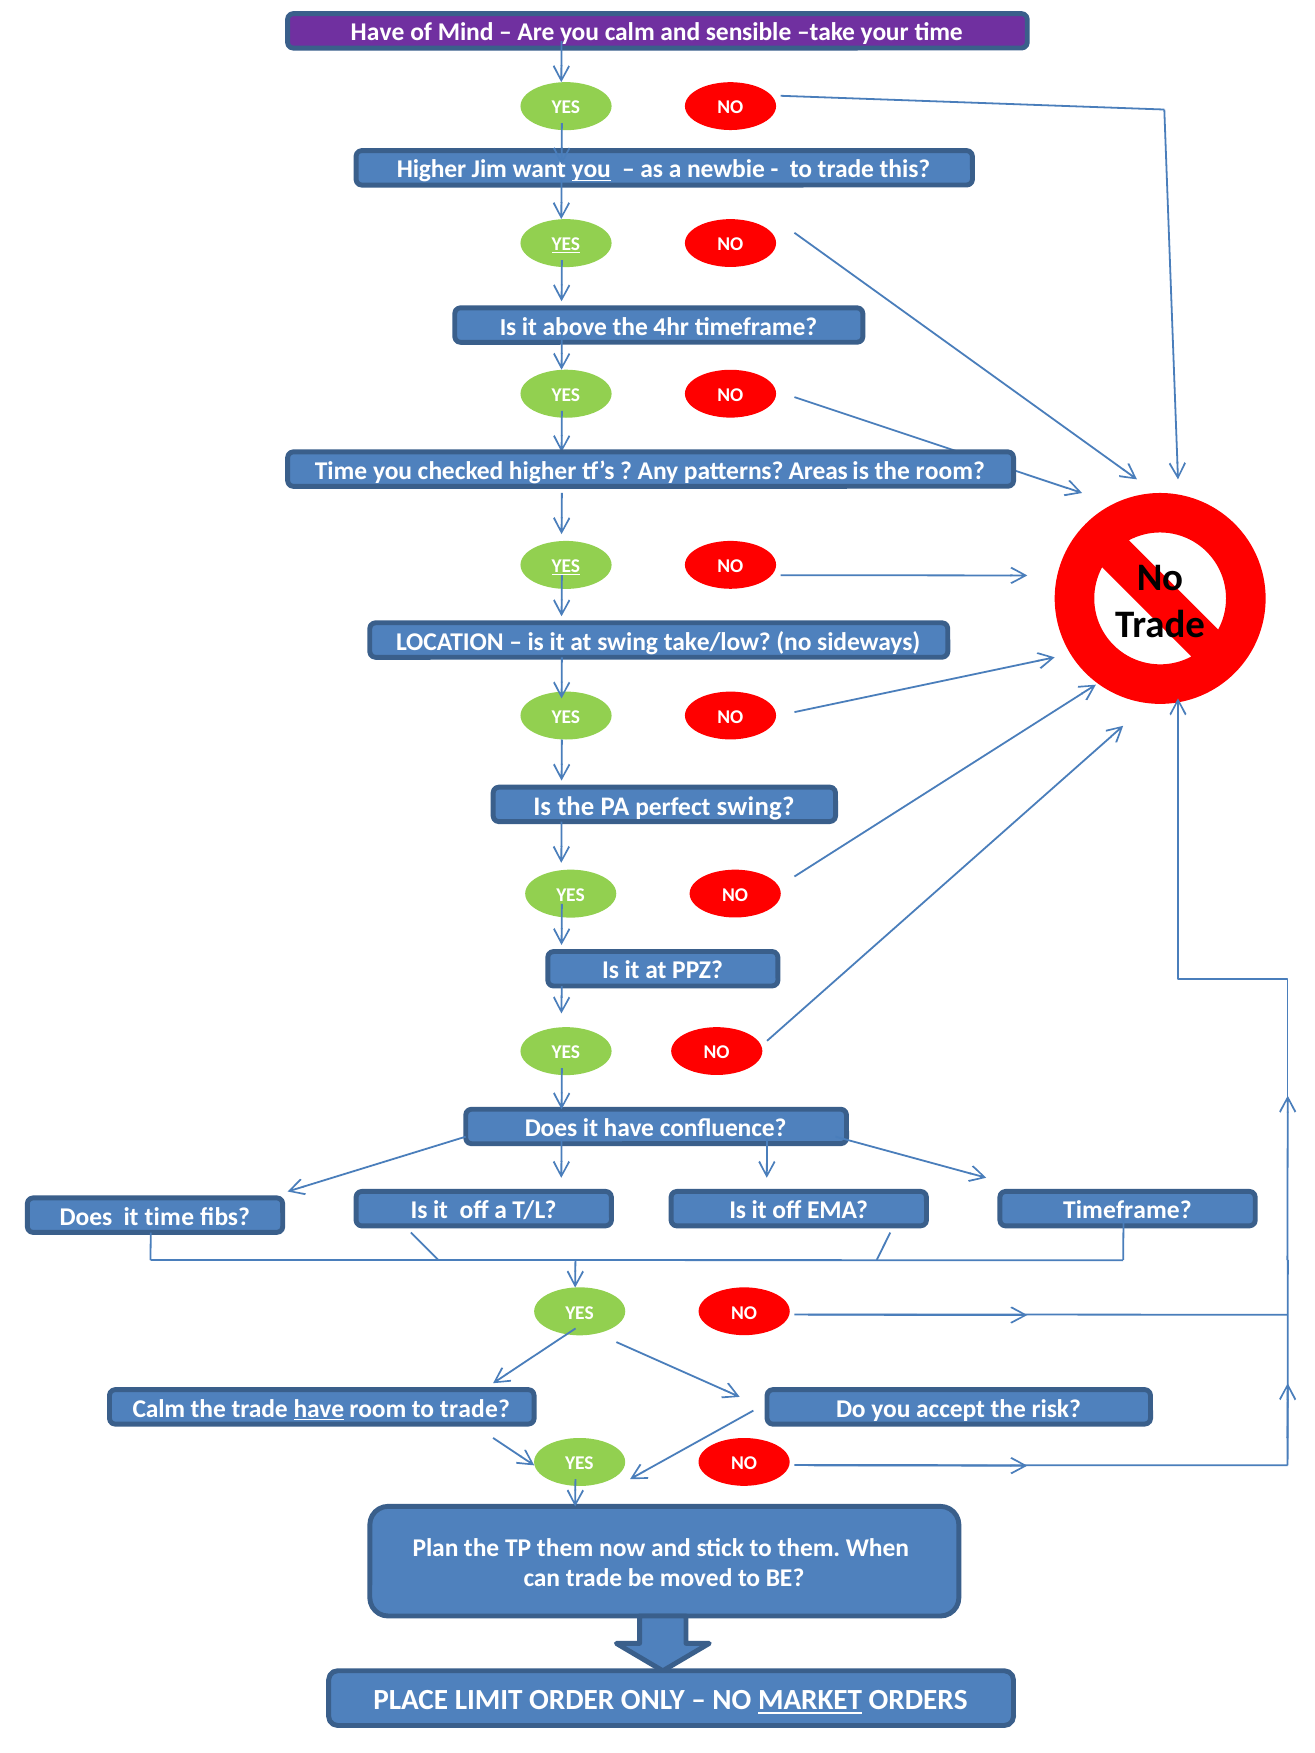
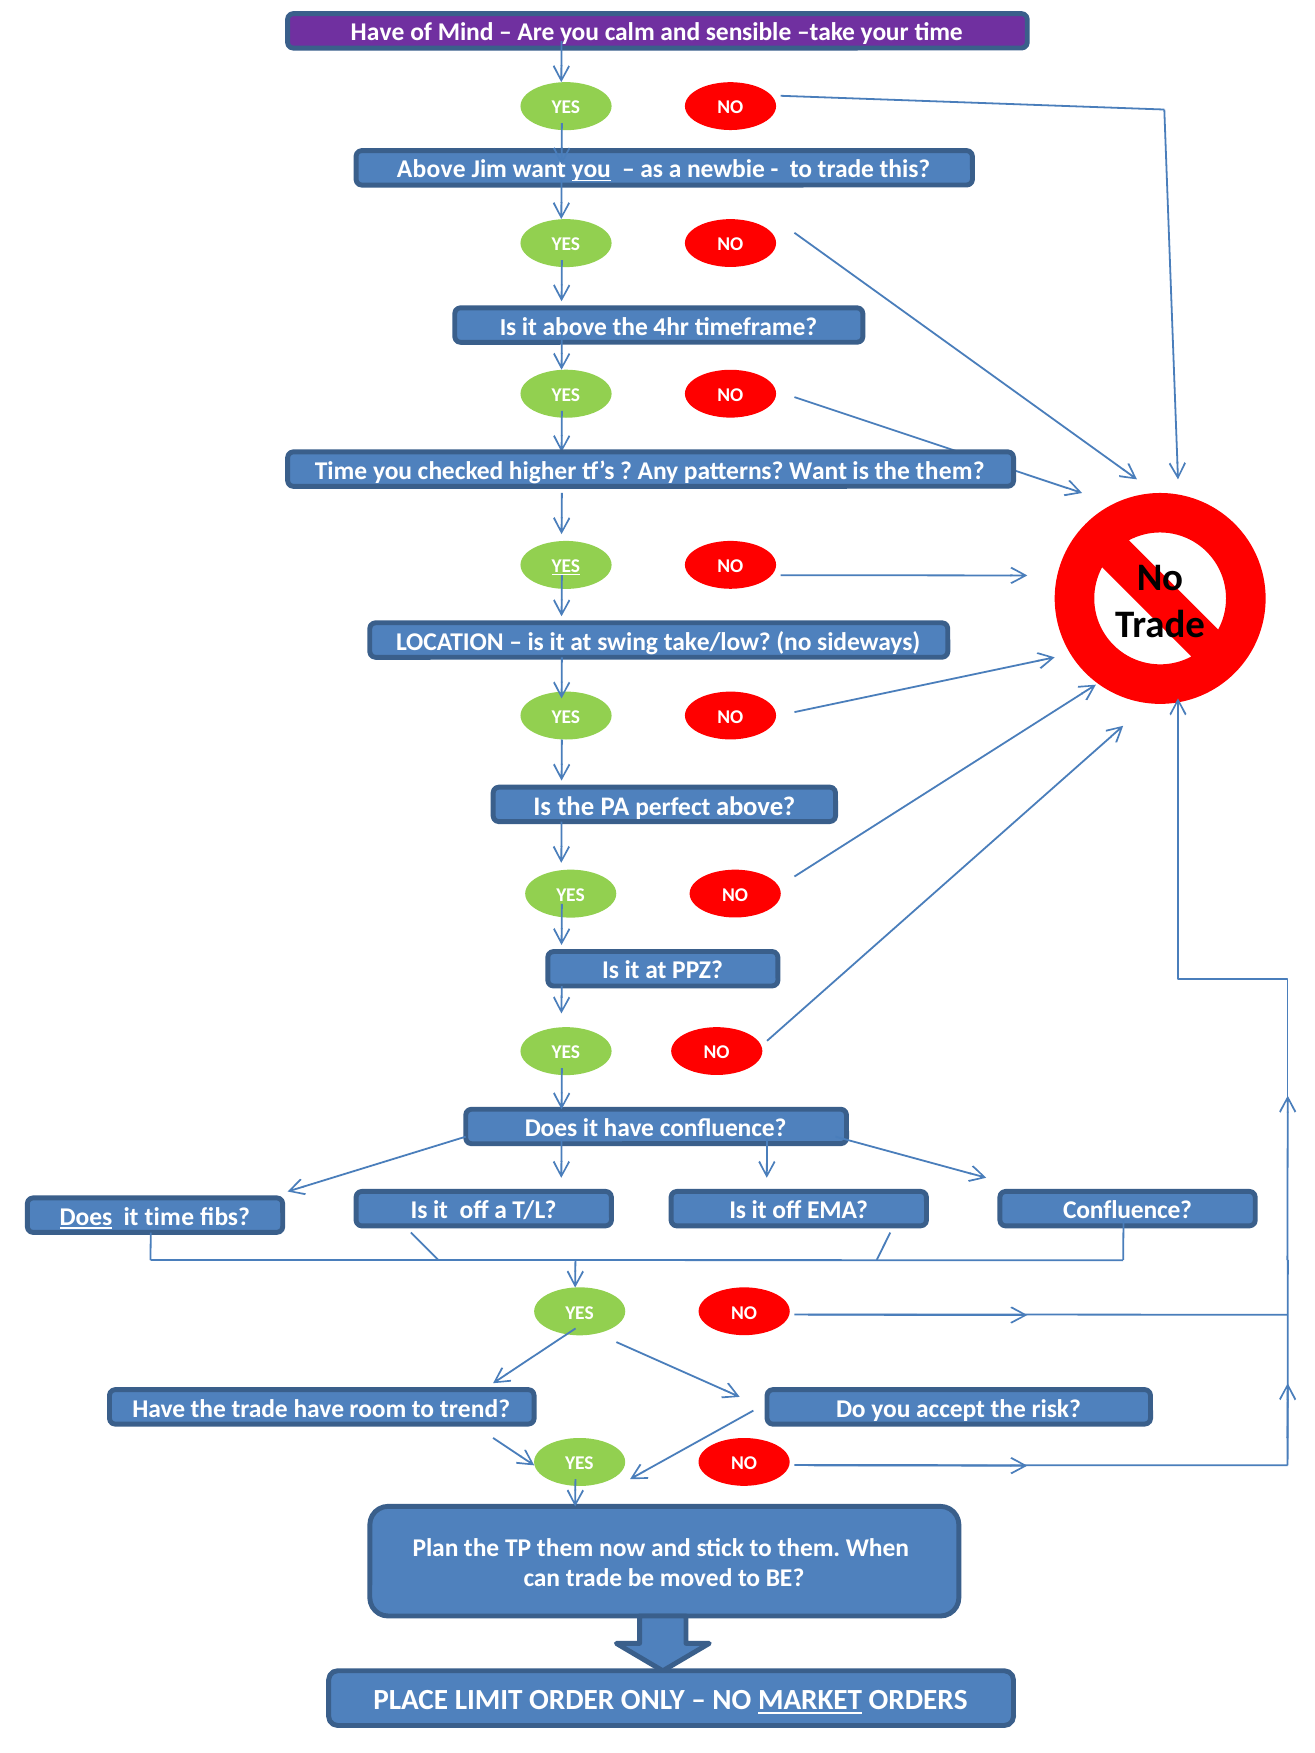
Higher: Higher -> Above (431, 170)
YES underline: present -> none (566, 244)
patterns Areas: Areas -> Want (818, 471)
the room: room -> them (950, 471)
perfect swing: swing -> above (756, 806)
Timeframe: Timeframe -> Confluence (1128, 1211)
Does underline: none -> present (86, 1217)
Calm: Calm -> Have (159, 1409)
have underline: present -> none (319, 1409)
room to trade: trade -> trend (475, 1409)
